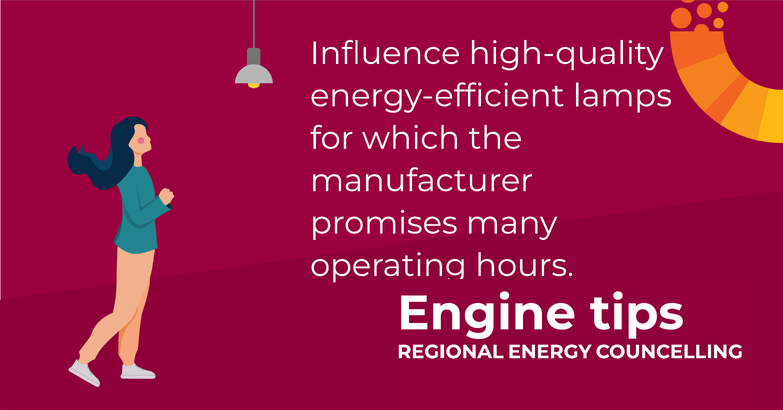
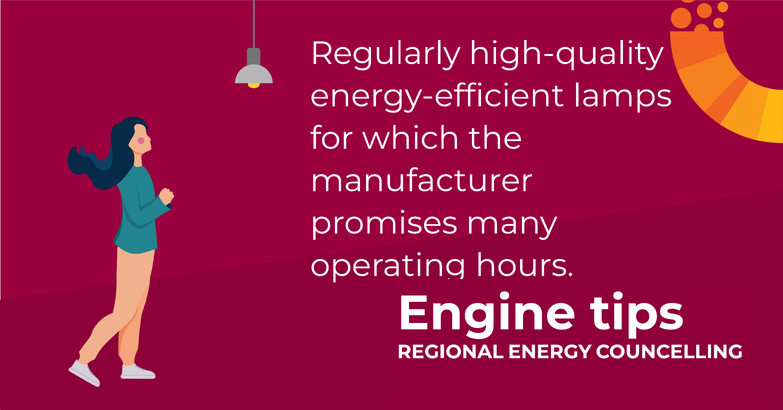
Influence: Influence -> Regularly (385, 53)
